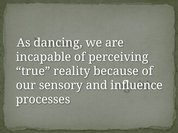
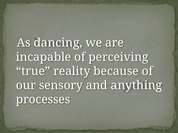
influence: influence -> anything (136, 86)
